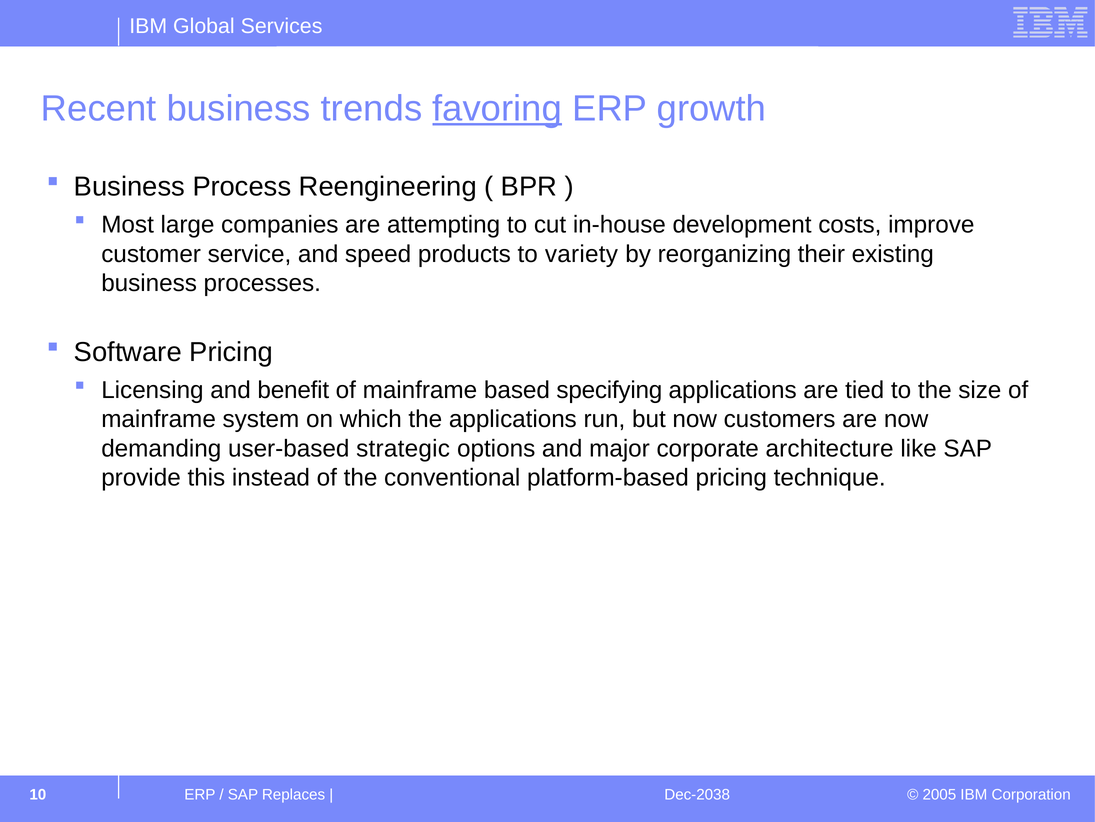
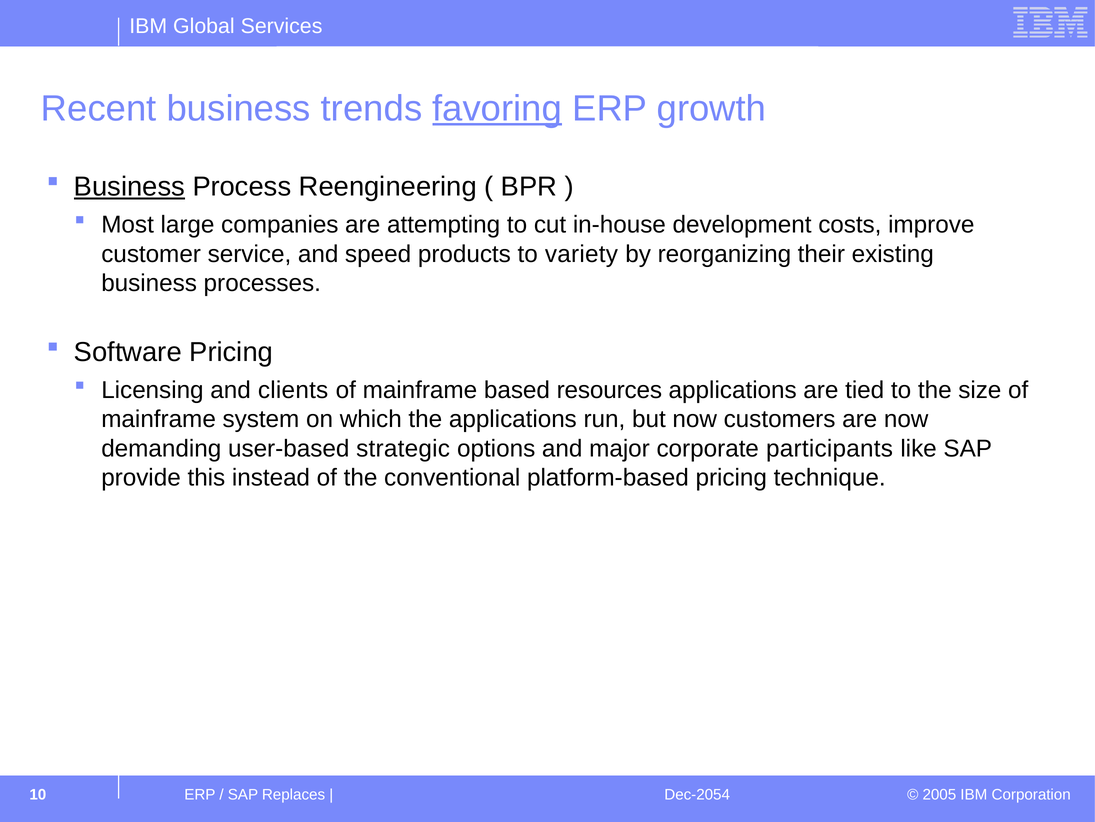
Business underline: none -> present (129, 187)
benefit: benefit -> clients (293, 390)
specifying: specifying -> resources (609, 390)
architecture: architecture -> participants (830, 448)
Dec-2038: Dec-2038 -> Dec-2054 (697, 794)
